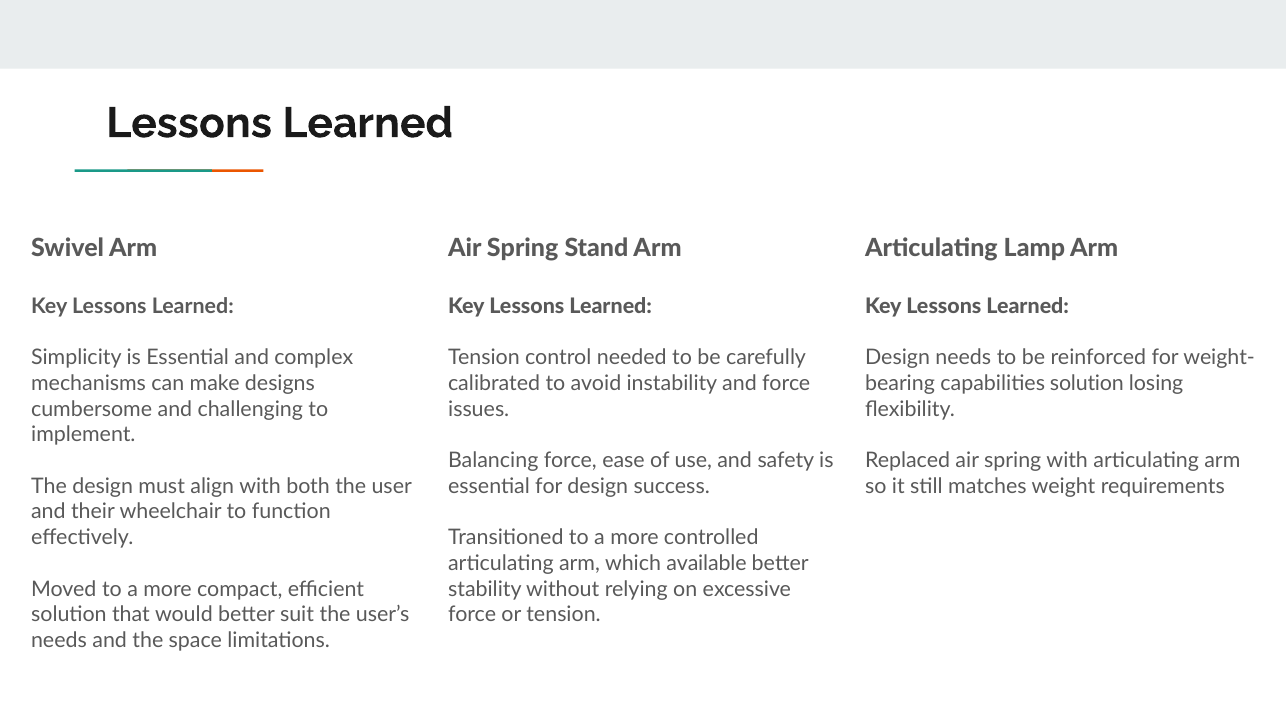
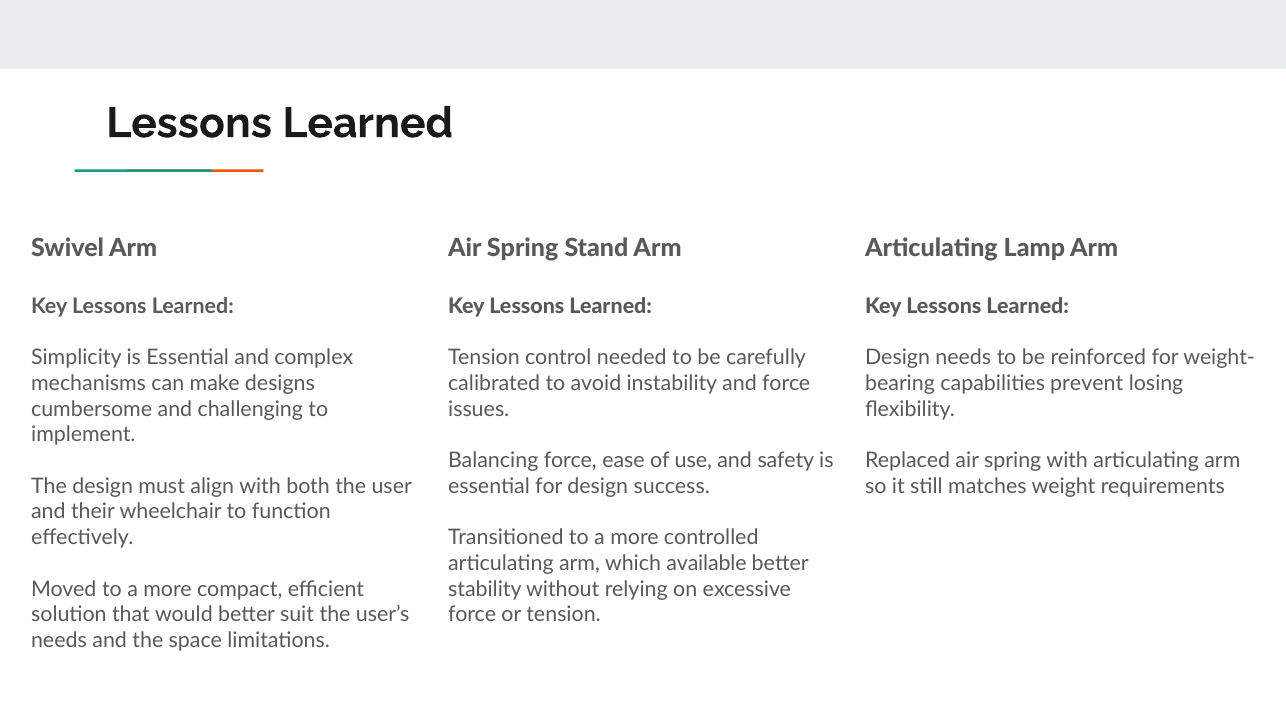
capabilities solution: solution -> prevent (1087, 384)
